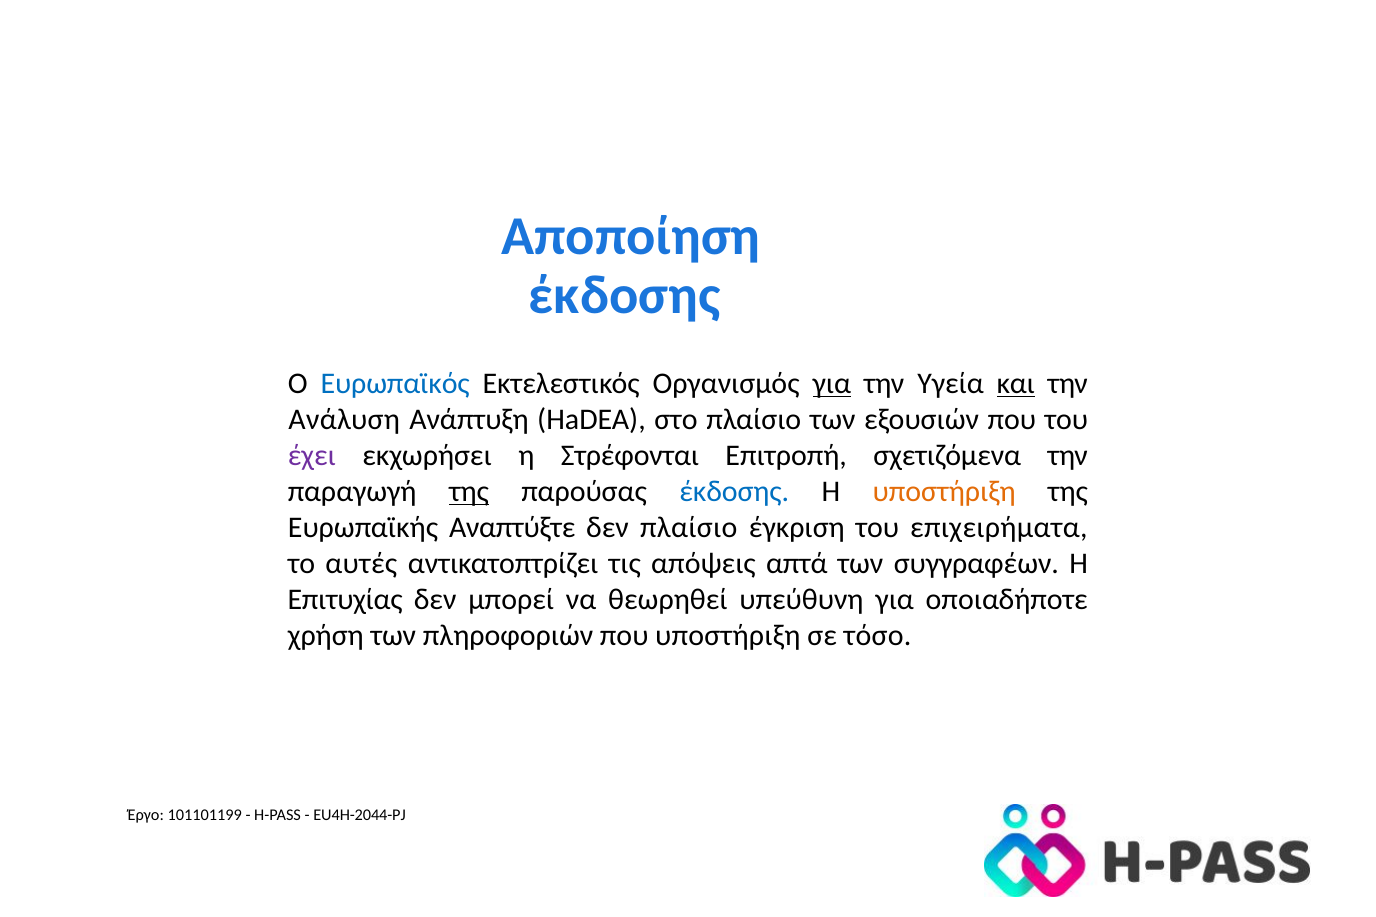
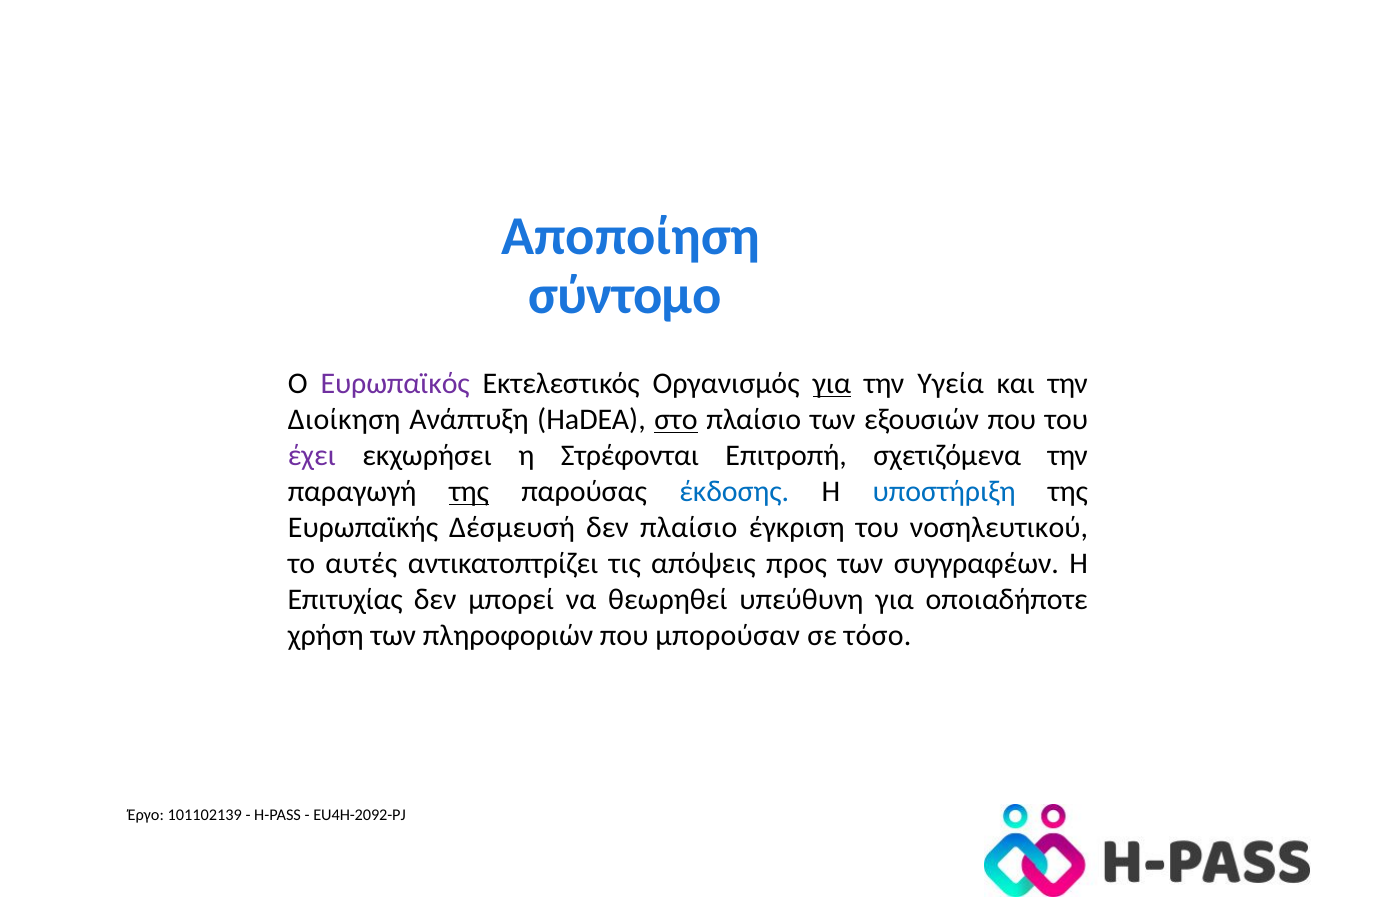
έκδοσης: έκδοσης -> σύντομο (625, 295)
Ευρωπαϊκός colour: blue -> purple (395, 384)
και underline: present -> none (1016, 384)
Ανάλυση: Ανάλυση -> Διοίκηση (344, 420)
στο underline: none -> present (676, 420)
υποστήριξη colour: orange -> blue (944, 492)
Αναπτύξτε: Αναπτύξτε -> Δέσμευσή (512, 528)
επιχειρήματα: επιχειρήματα -> νοσηλευτικού (999, 528)
απτά: απτά -> προς (797, 564)
που υποστήριξη: υποστήριξη -> μπορούσαν (728, 636)
101101199: 101101199 -> 101102139 (205, 815)
EU4H-2044-PJ: EU4H-2044-PJ -> EU4H-2092-PJ (360, 815)
